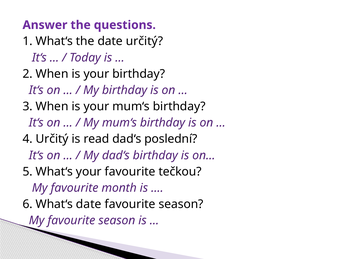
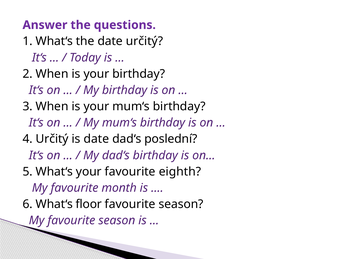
is read: read -> date (96, 139)
tečkou: tečkou -> eighth (180, 172)
What‘s date: date -> floor (89, 205)
